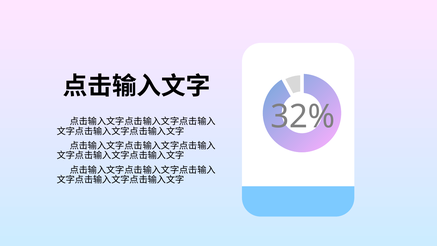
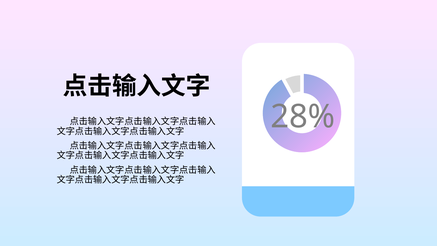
32%: 32% -> 28% (303, 117)
